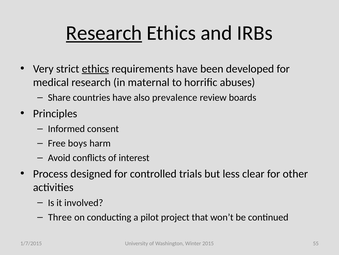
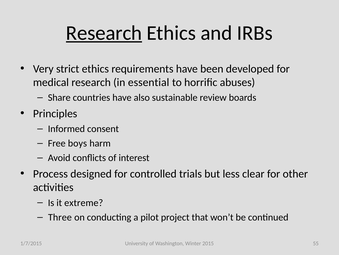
ethics underline: present -> none (95, 69)
maternal: maternal -> essential (149, 82)
prevalence: prevalence -> sustainable (175, 97)
involved: involved -> extreme (84, 202)
